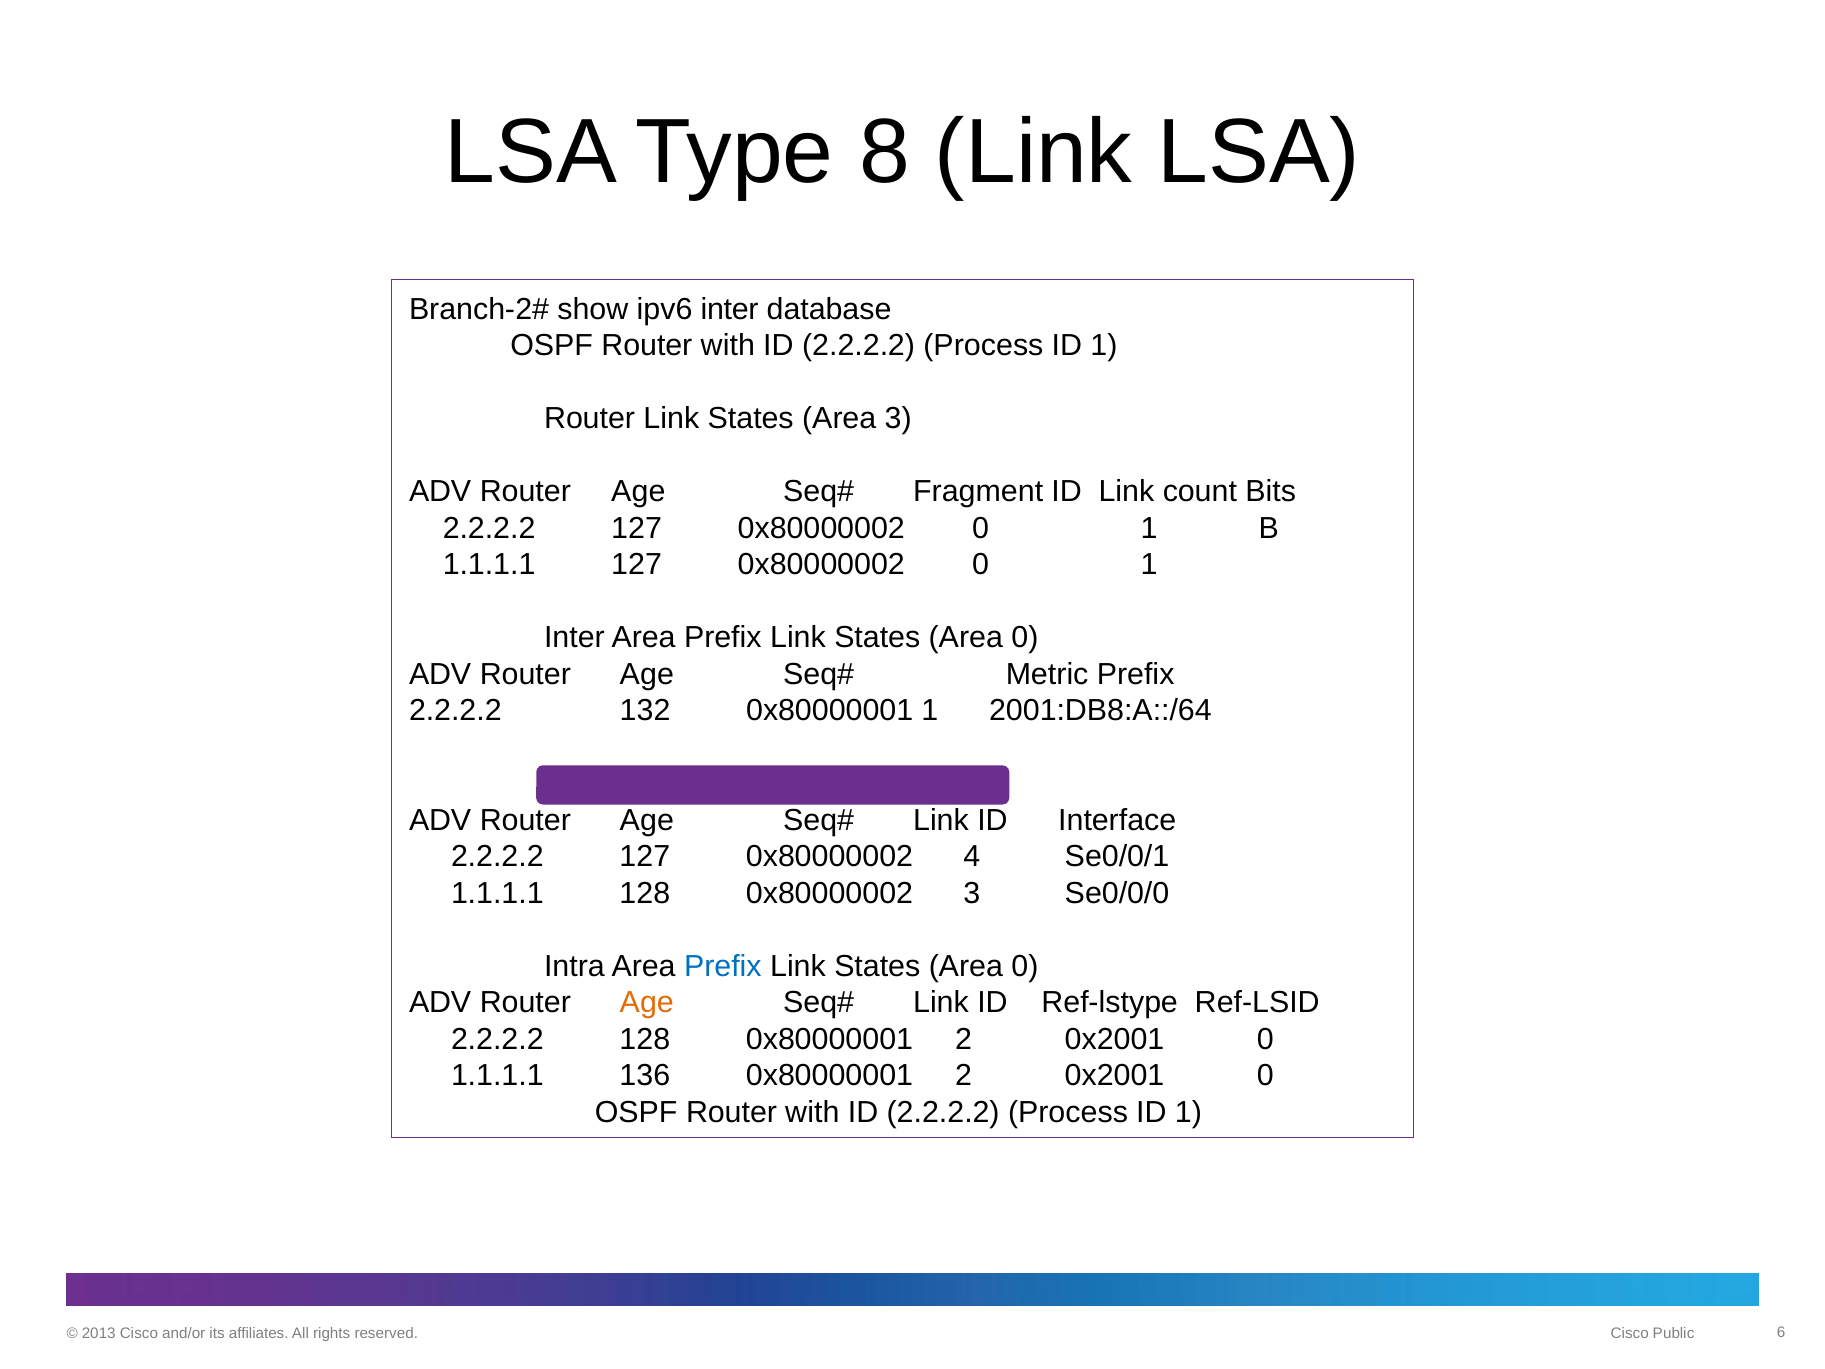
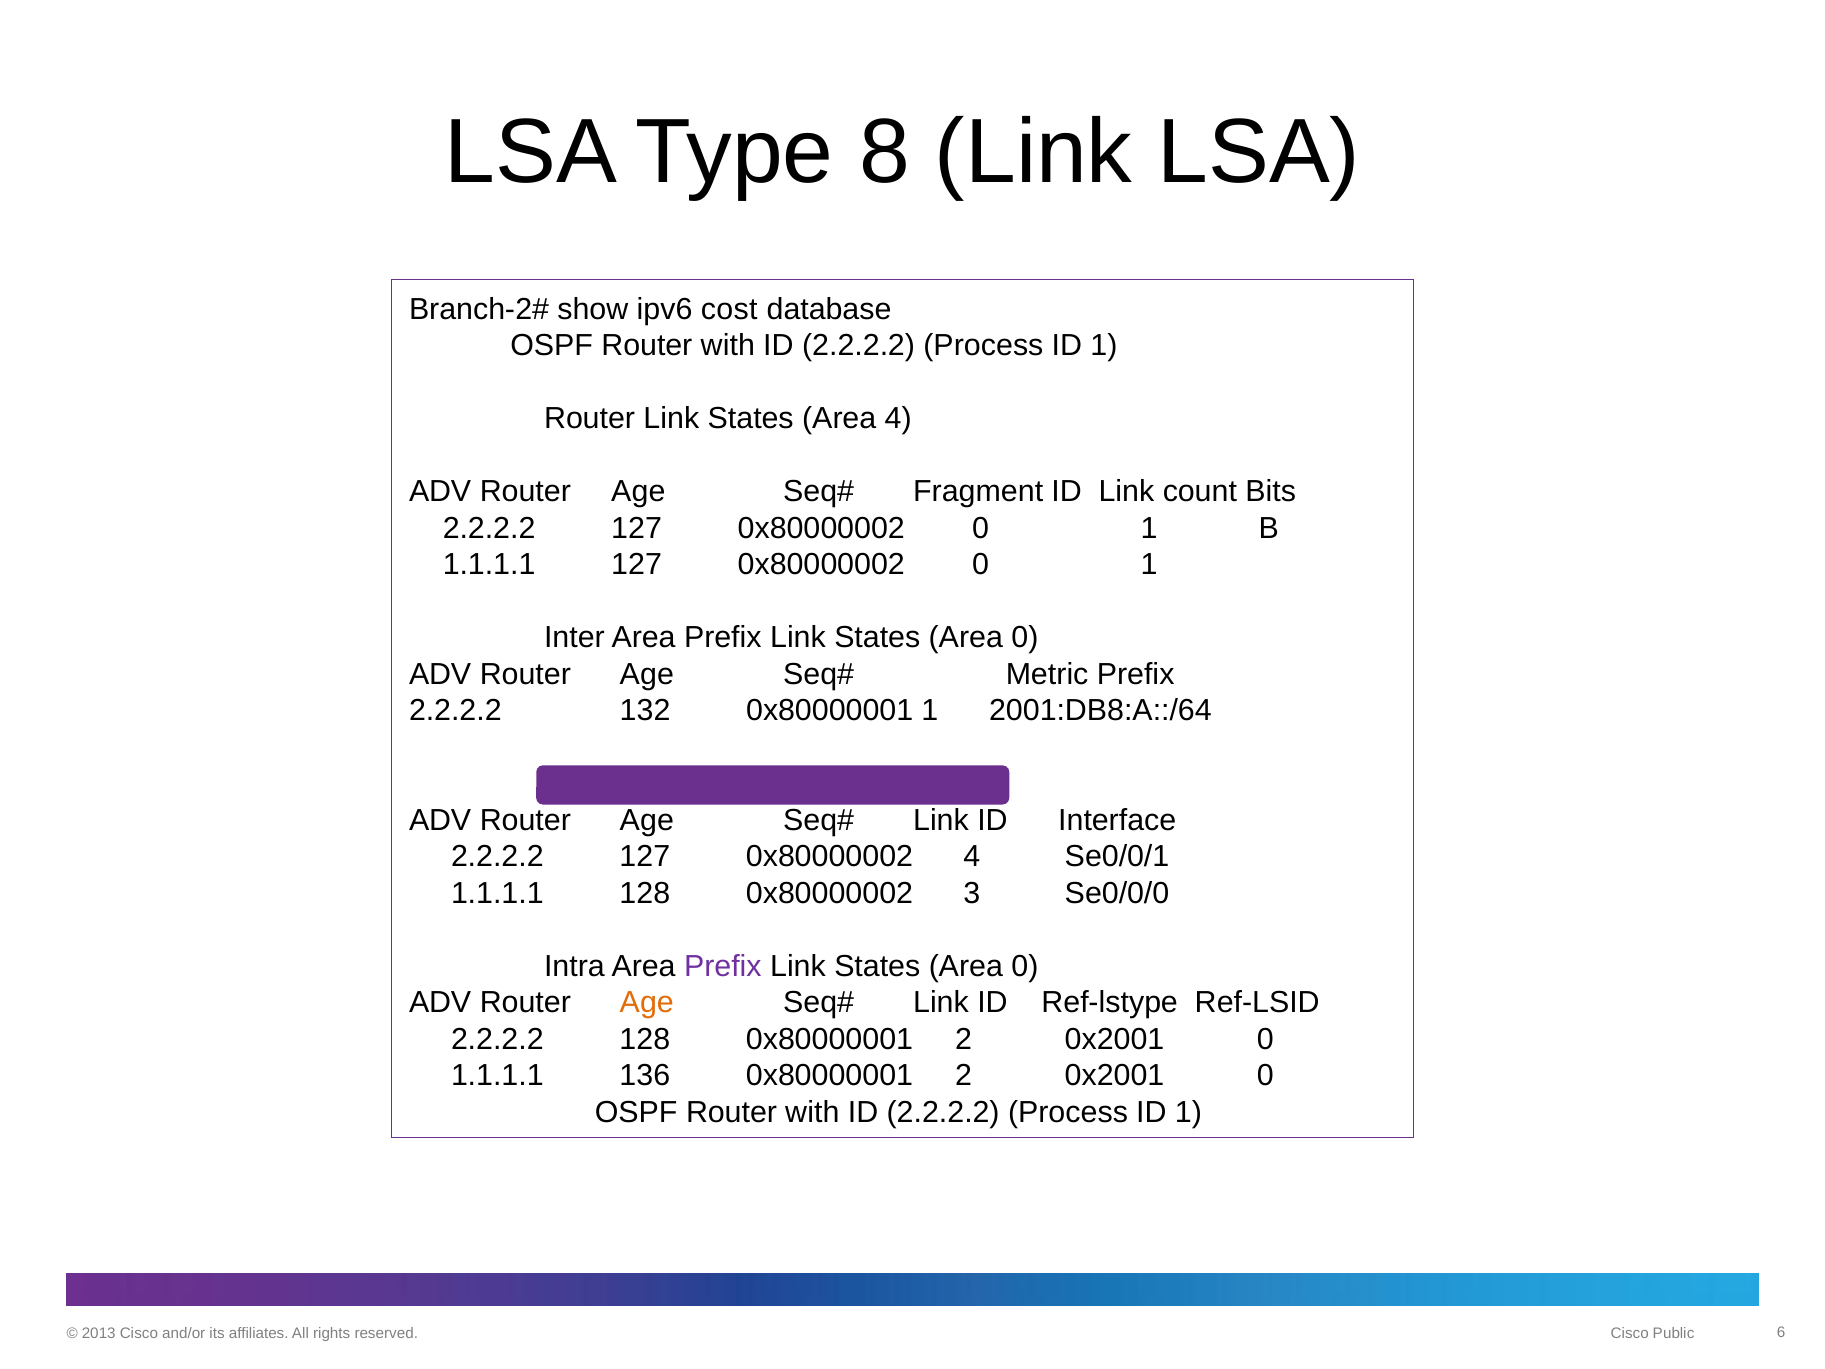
ipv6 inter: inter -> cost (729, 309)
Area 3: 3 -> 4 (898, 419)
Prefix colour: blue -> purple (723, 966)
